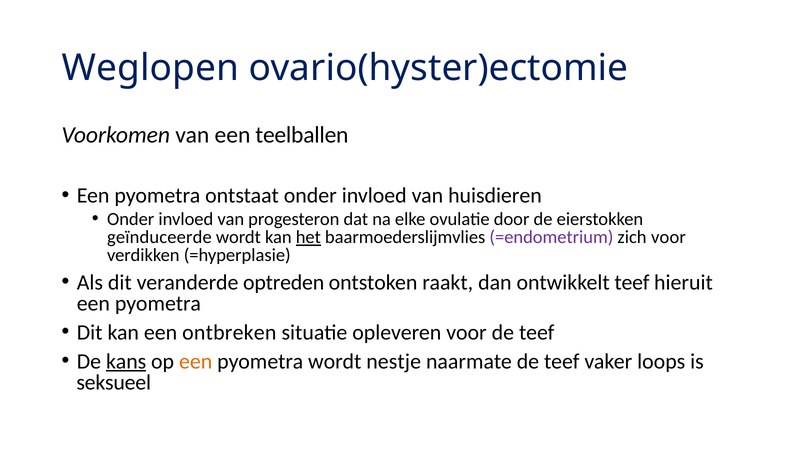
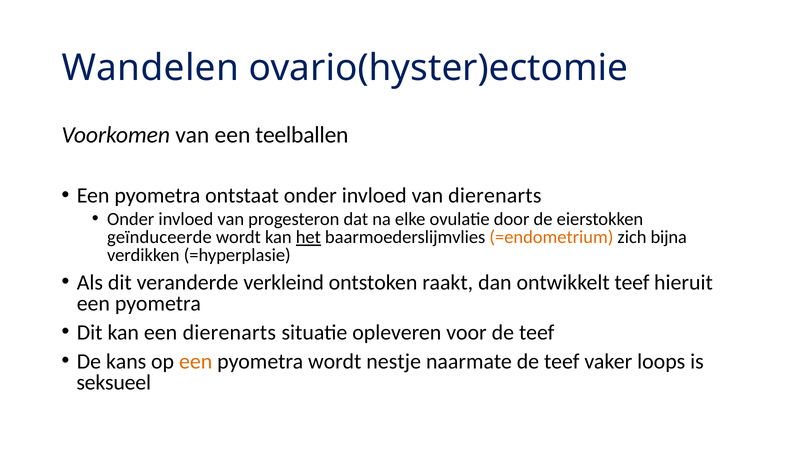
Weglopen: Weglopen -> Wandelen (150, 68)
van huisdieren: huisdieren -> dierenarts (495, 195)
=endometrium colour: purple -> orange (551, 237)
zich voor: voor -> bijna (669, 237)
optreden: optreden -> verkleind (284, 282)
een ontbreken: ontbreken -> dierenarts (229, 332)
kans underline: present -> none (126, 361)
